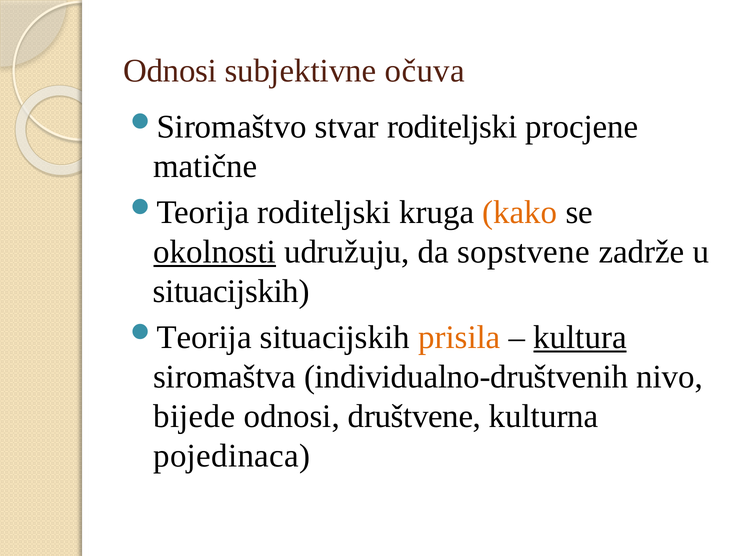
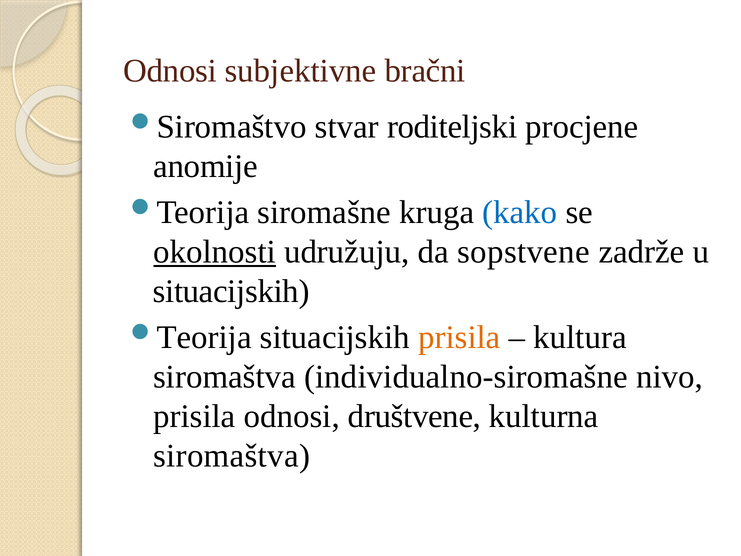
očuva: očuva -> bračni (425, 71)
matične: matične -> anomije (205, 167)
roditeljski: roditeljski -> siromašne (324, 212)
kako colour: orange -> blue (520, 212)
kultura underline: present -> none (580, 337)
individualno-društvenih: individualno-društvenih -> individualno-siromašne (466, 377)
bijede: bijede -> prisila (194, 416)
pojedinaca: pojedinaca -> siromaštva (232, 456)
